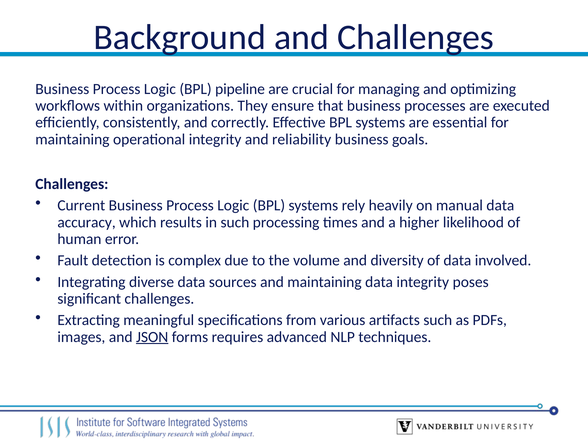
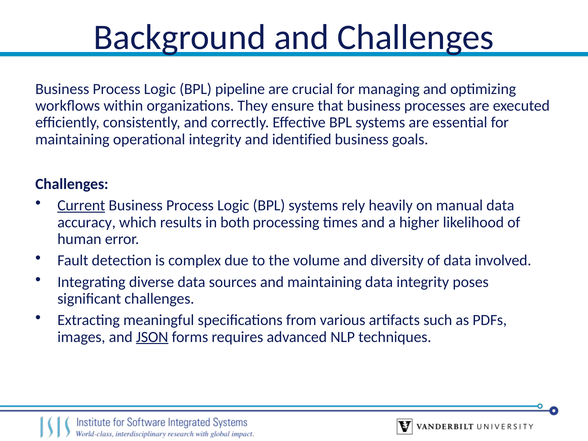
reliability: reliability -> identified (302, 139)
Current underline: none -> present (81, 206)
in such: such -> both (235, 222)
